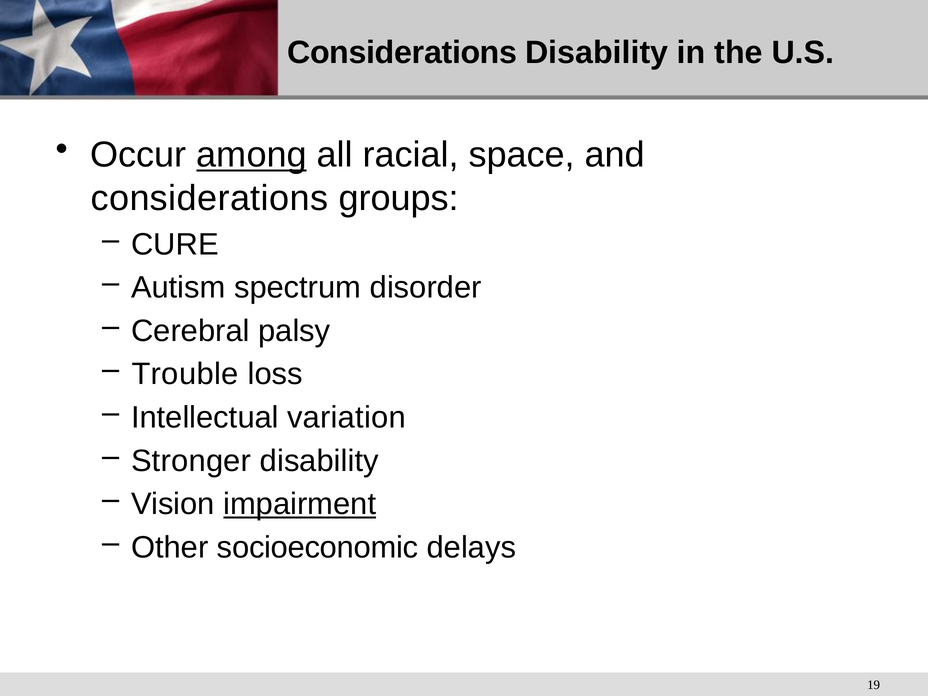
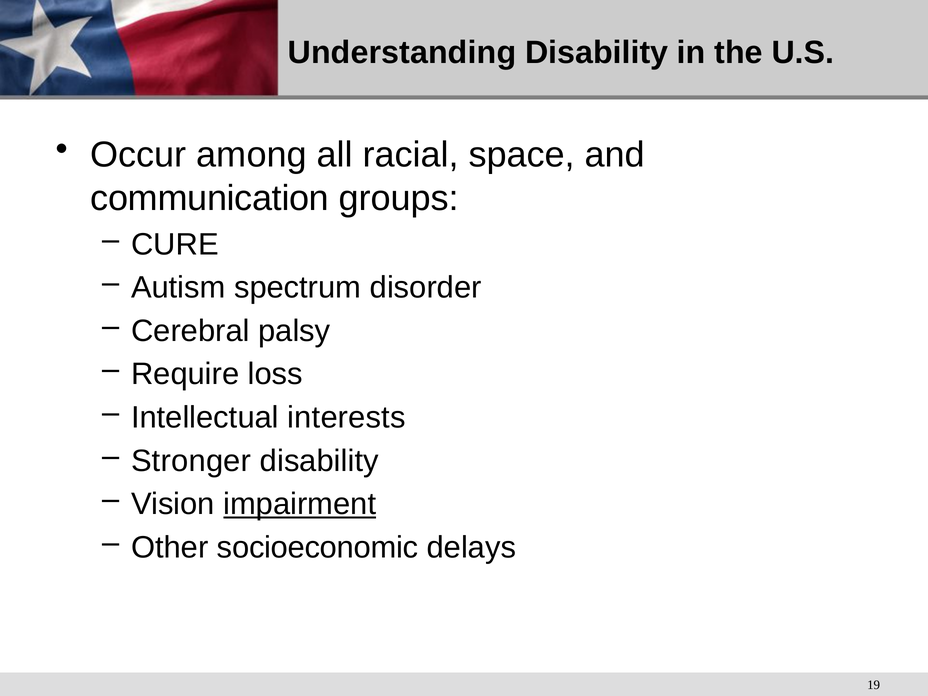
Considerations: Considerations -> Understanding (402, 53)
among underline: present -> none (252, 155)
considerations: considerations -> communication (210, 198)
Trouble: Trouble -> Require (185, 374)
variation: variation -> interests (347, 418)
